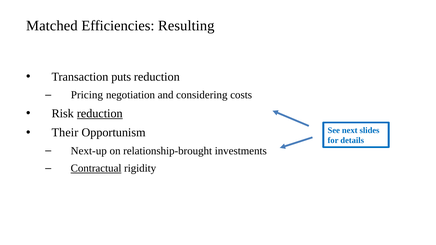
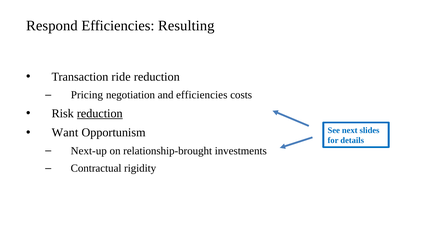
Matched: Matched -> Respond (52, 26)
puts: puts -> ride (121, 77)
and considering: considering -> efficiencies (202, 95)
Their: Their -> Want (65, 133)
Contractual underline: present -> none (96, 169)
